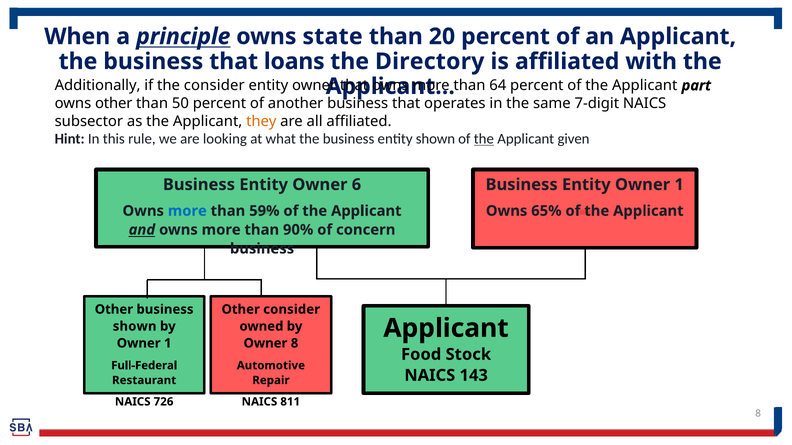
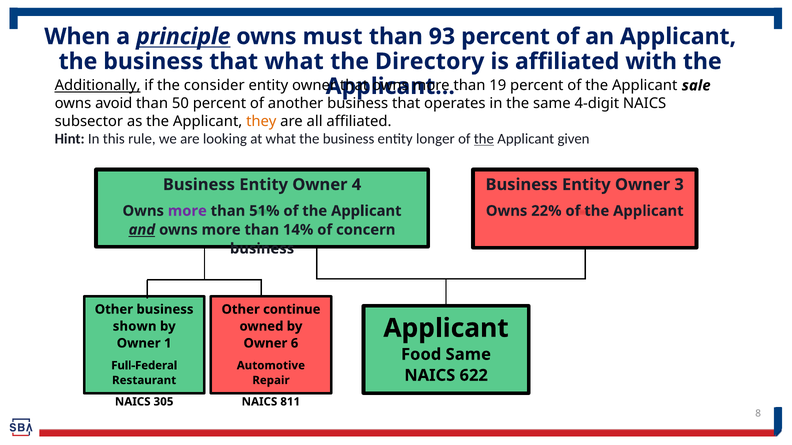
state: state -> must (333, 37)
20: 20 -> 93 (442, 37)
that loans: loans -> what (294, 62)
Additionally underline: none -> present (98, 86)
64: 64 -> 19 (498, 86)
part: part -> sale (696, 86)
owns other: other -> avoid (114, 103)
7-digit: 7-digit -> 4-digit (597, 103)
entity shown: shown -> longer (435, 139)
6: 6 -> 4 (356, 185)
Entity Owner 1: 1 -> 3 (679, 185)
more colour: blue -> purple (187, 211)
59%: 59% -> 51% (264, 211)
65%: 65% -> 22% (546, 211)
90%: 90% -> 14% (298, 230)
Other consider: consider -> continue (292, 310)
Owner 8: 8 -> 6 (295, 344)
Food Stock: Stock -> Same (468, 355)
143: 143 -> 622 (474, 376)
726: 726 -> 305 (163, 402)
